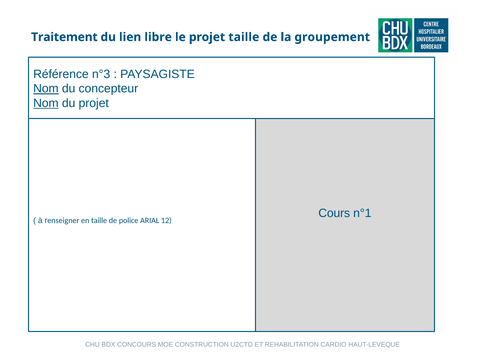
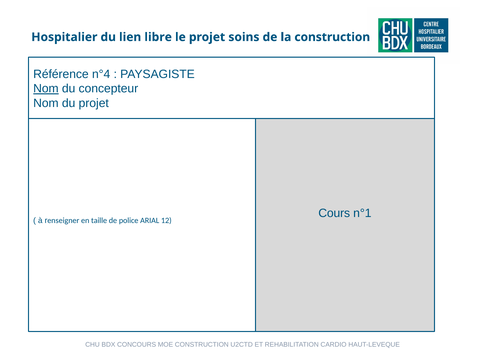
Traitement: Traitement -> Hospitalier (64, 37)
projet taille: taille -> soins (244, 37)
la groupement: groupement -> construction (332, 37)
n°3: n°3 -> n°4 (101, 74)
Nom underline: present -> none (46, 103)
